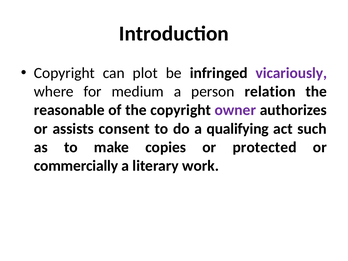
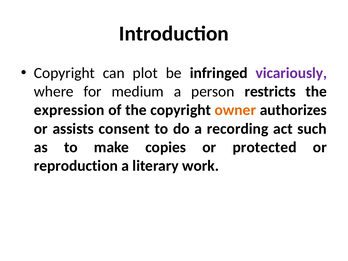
relation: relation -> restricts (270, 92)
reasonable: reasonable -> expression (69, 110)
owner colour: purple -> orange (235, 110)
qualifying: qualifying -> recording (238, 129)
commercially: commercially -> reproduction (76, 166)
